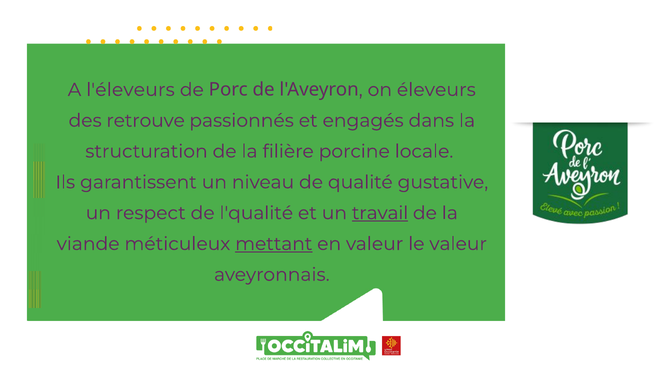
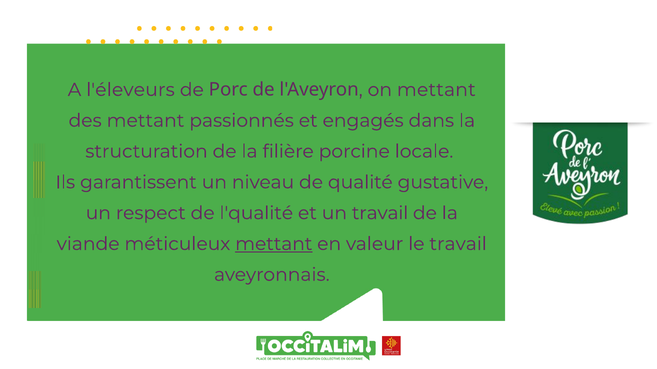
on éleveurs: éleveurs -> mettant (436, 90)
des retrouve: retrouve -> mettant (145, 121)
travail underline: present -> none (380, 213)
le valeur: valeur -> travail (458, 244)
